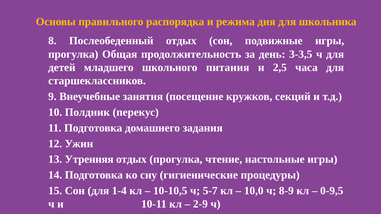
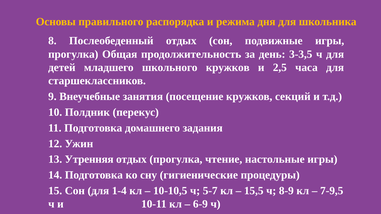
школьного питания: питания -> кружков (228, 68)
10,0: 10,0 -> 15,5 (254, 191)
0-9,5: 0-9,5 -> 7-9,5 (332, 191)
2-9: 2-9 -> 6-9 (200, 204)
